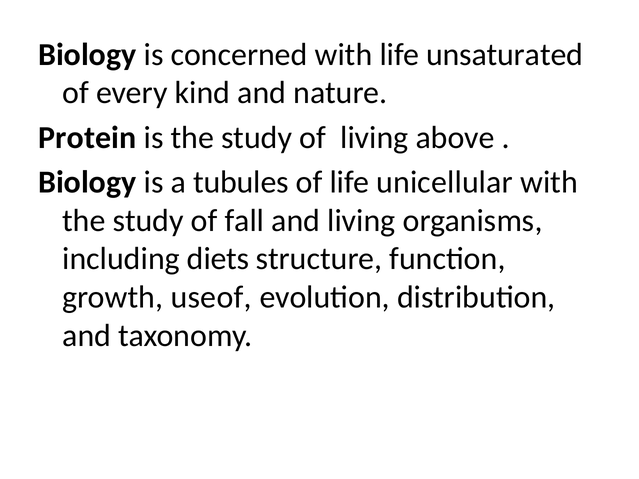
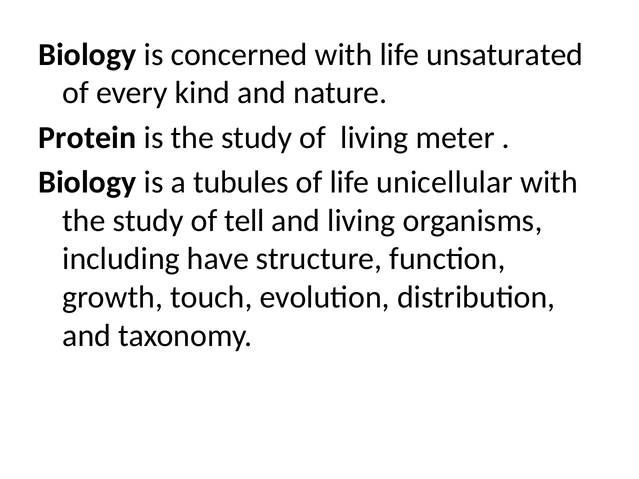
above: above -> meter (455, 138)
fall: fall -> tell (245, 221)
diets: diets -> have (218, 259)
useof: useof -> touch (211, 297)
